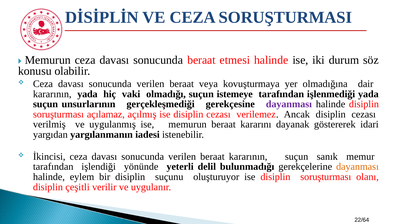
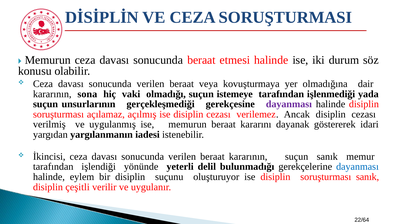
kararının yada: yada -> sona (87, 94)
dayanması colour: orange -> blue (357, 167)
soruşturması olanı: olanı -> sanık (368, 177)
